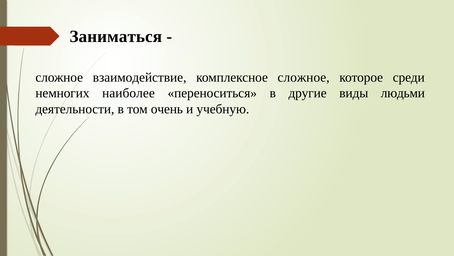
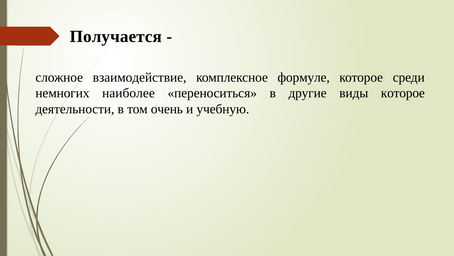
Заниматься: Заниматься -> Получается (116, 36)
комплексное сложное: сложное -> формуле (304, 77)
виды людьми: людьми -> которое (403, 93)
